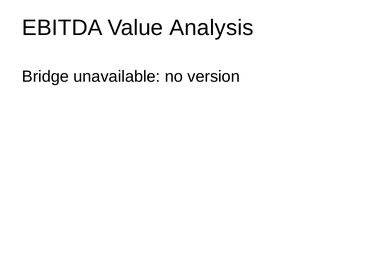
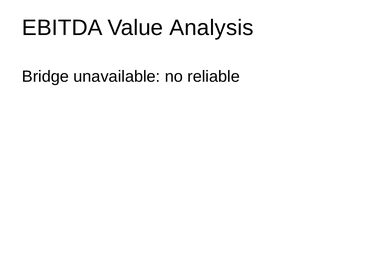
version: version -> reliable (214, 77)
